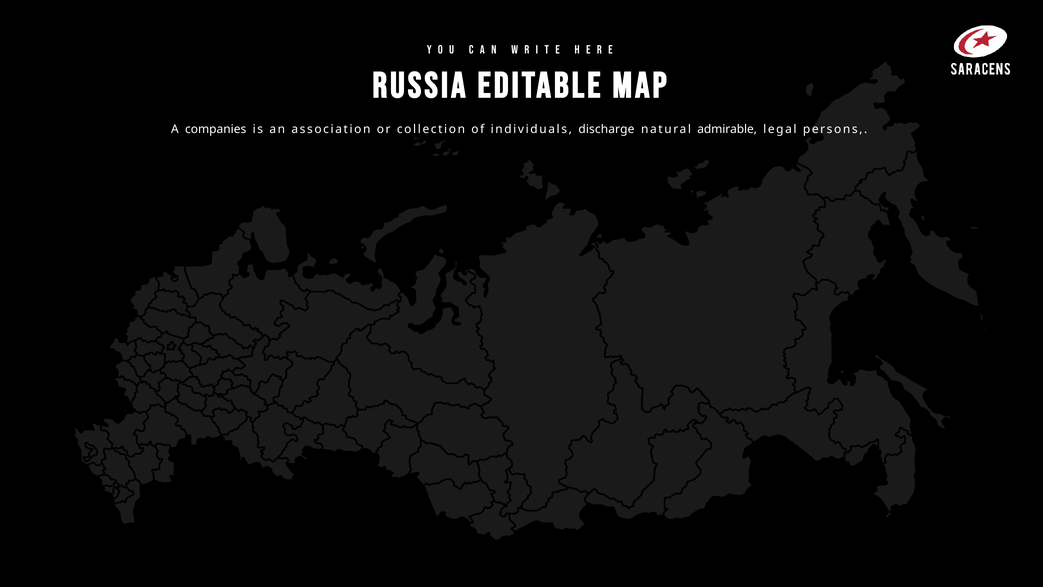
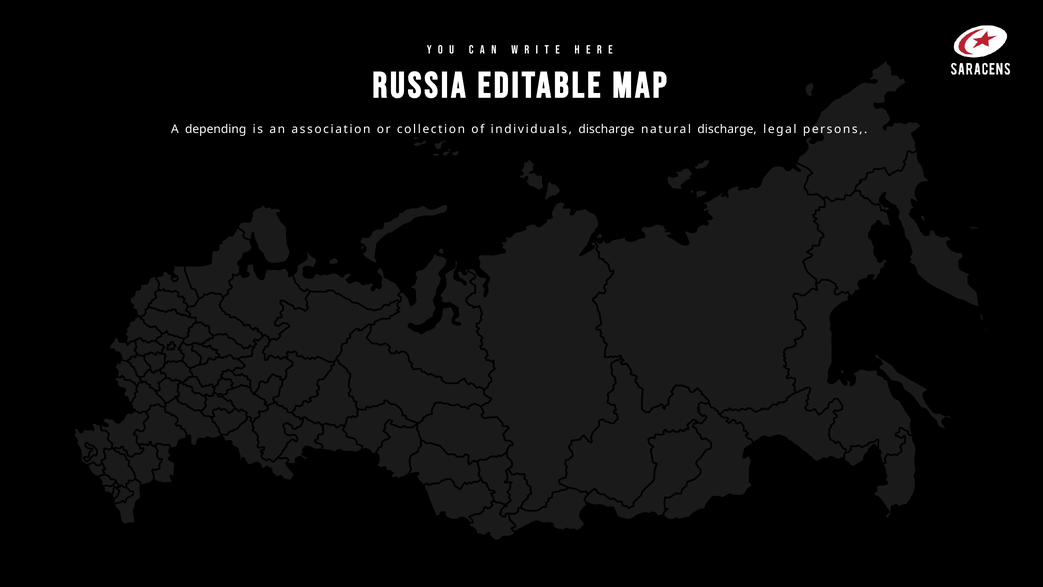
companies: companies -> depending (216, 129)
natural admirable: admirable -> discharge (727, 129)
